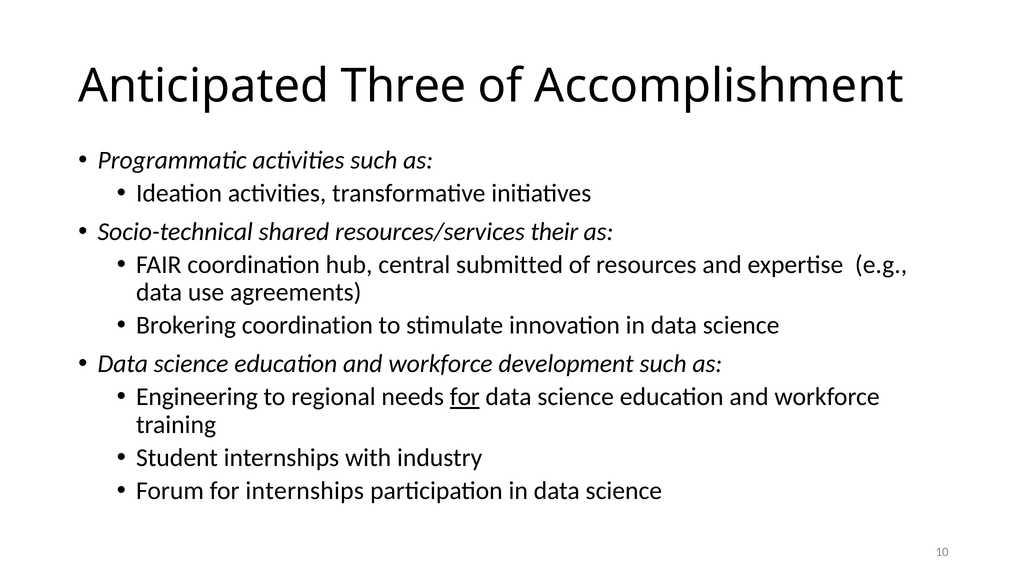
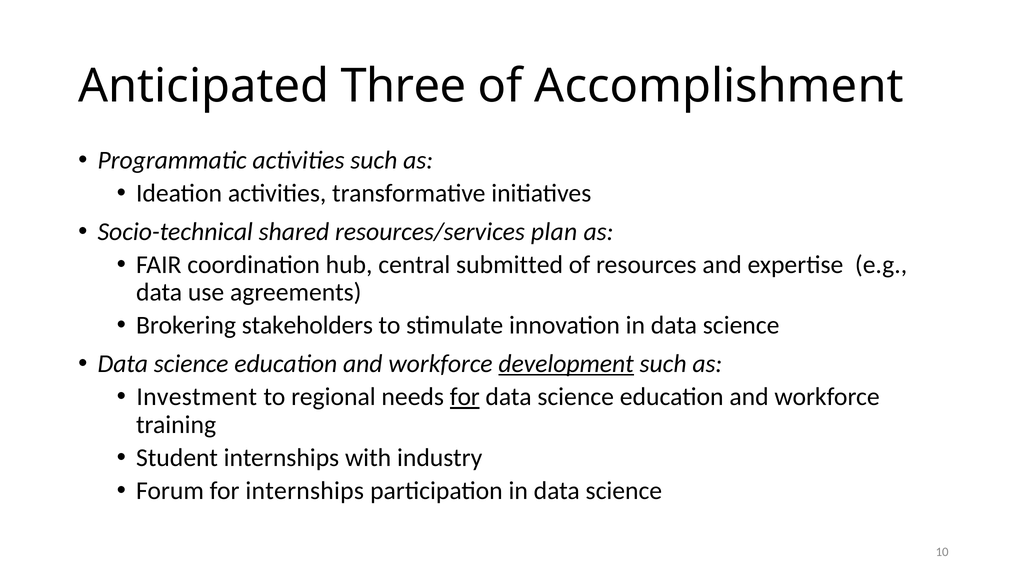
their: their -> plan (554, 231)
Brokering coordination: coordination -> stakeholders (307, 325)
development underline: none -> present (566, 364)
Engineering: Engineering -> Investment (197, 397)
